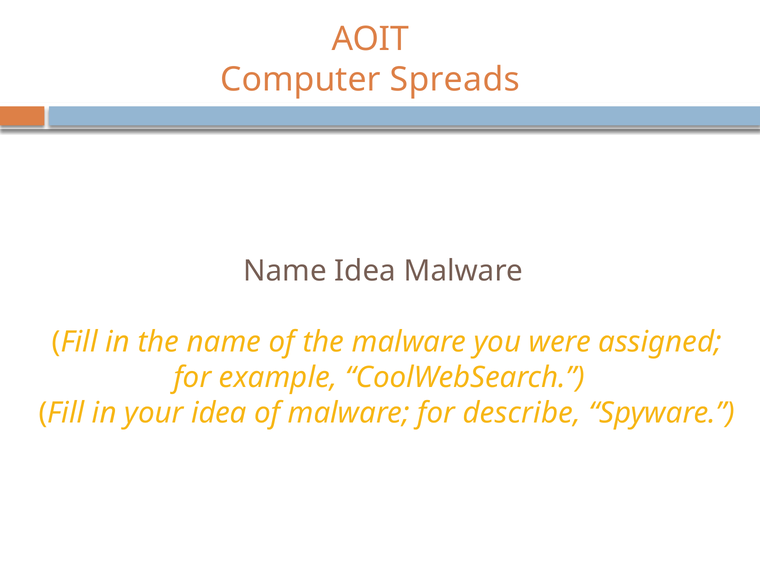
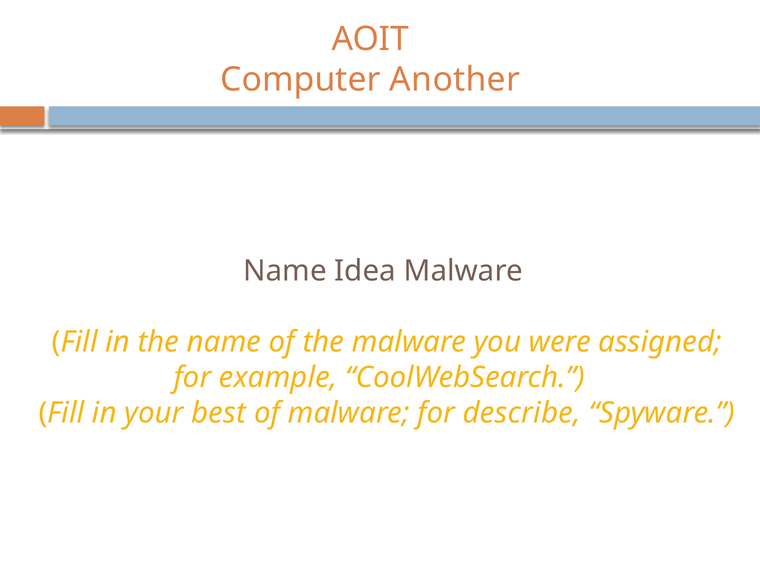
Spreads: Spreads -> Another (455, 80)
your idea: idea -> best (219, 413)
